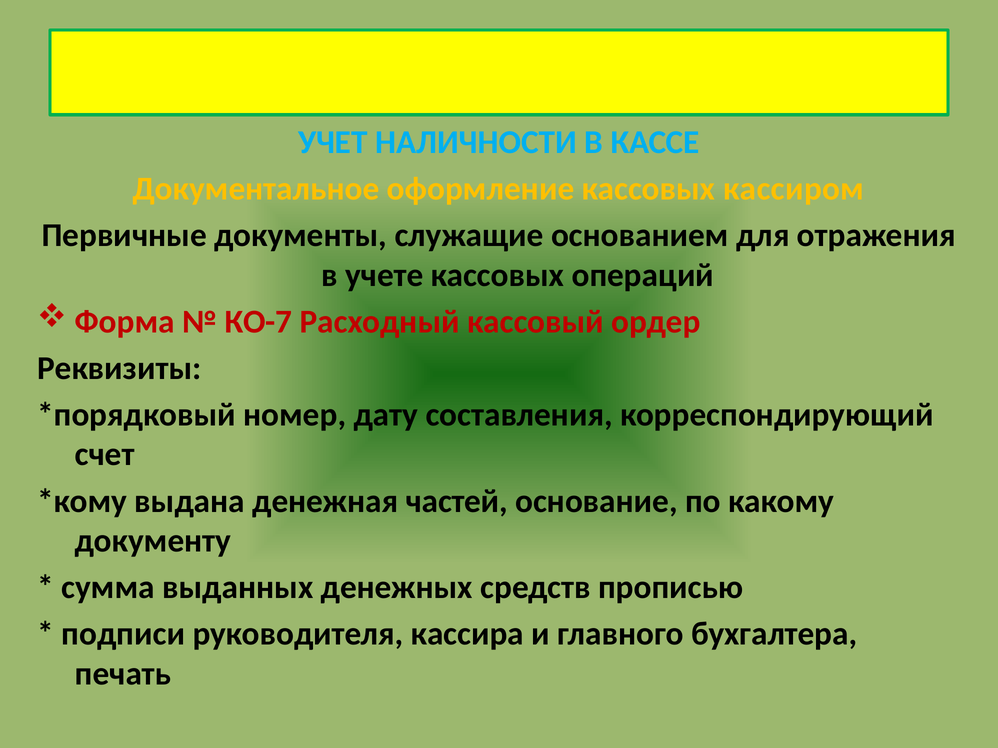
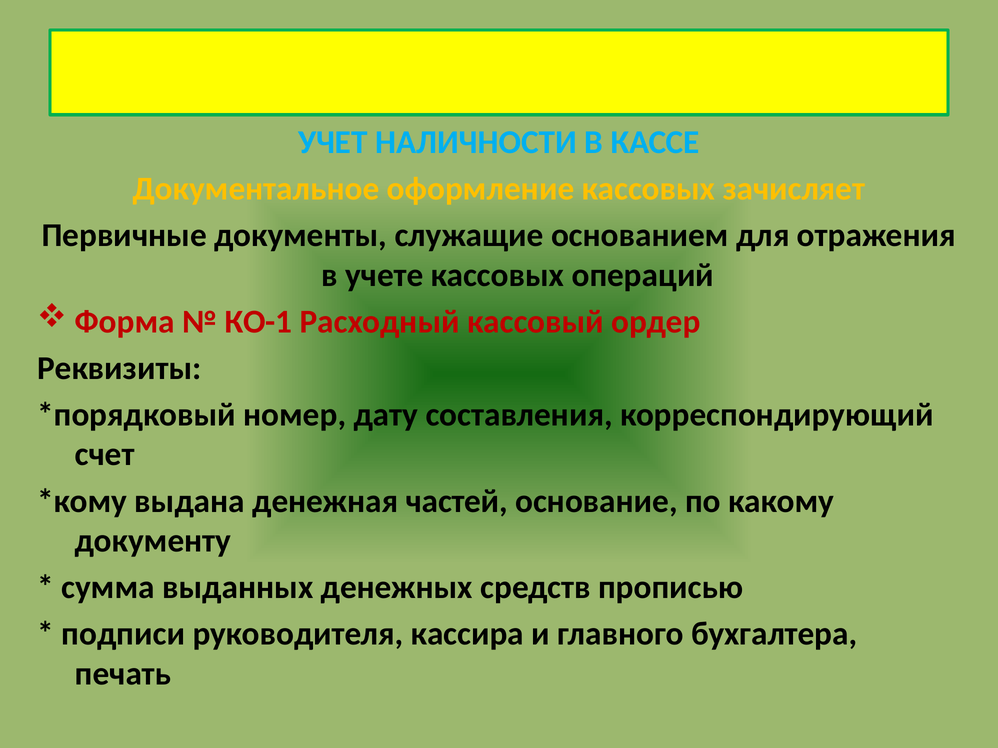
кассиром: кассиром -> зачисляет (794, 189)
КО-7: КО-7 -> КО-1 (258, 322)
